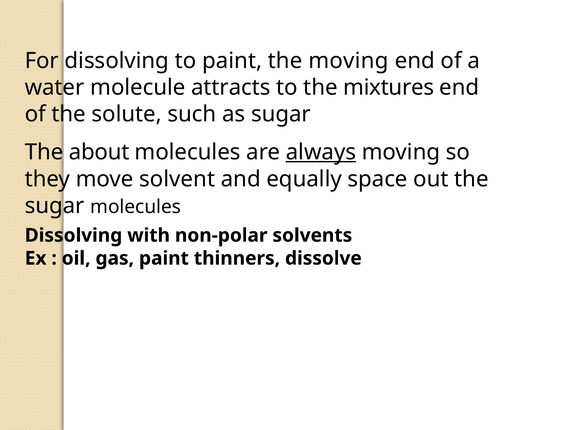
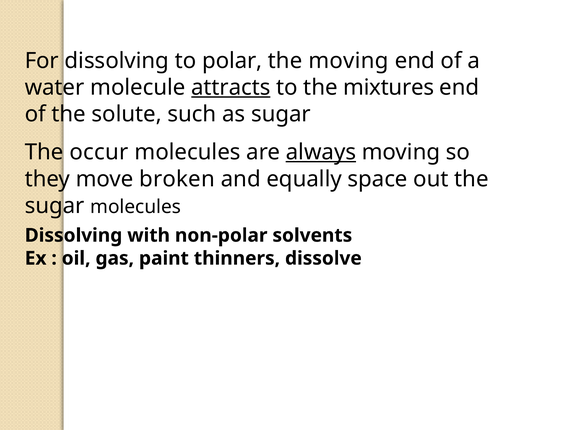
to paint: paint -> polar (232, 61)
attracts underline: none -> present (231, 87)
about: about -> occur (99, 152)
solvent: solvent -> broken (177, 179)
